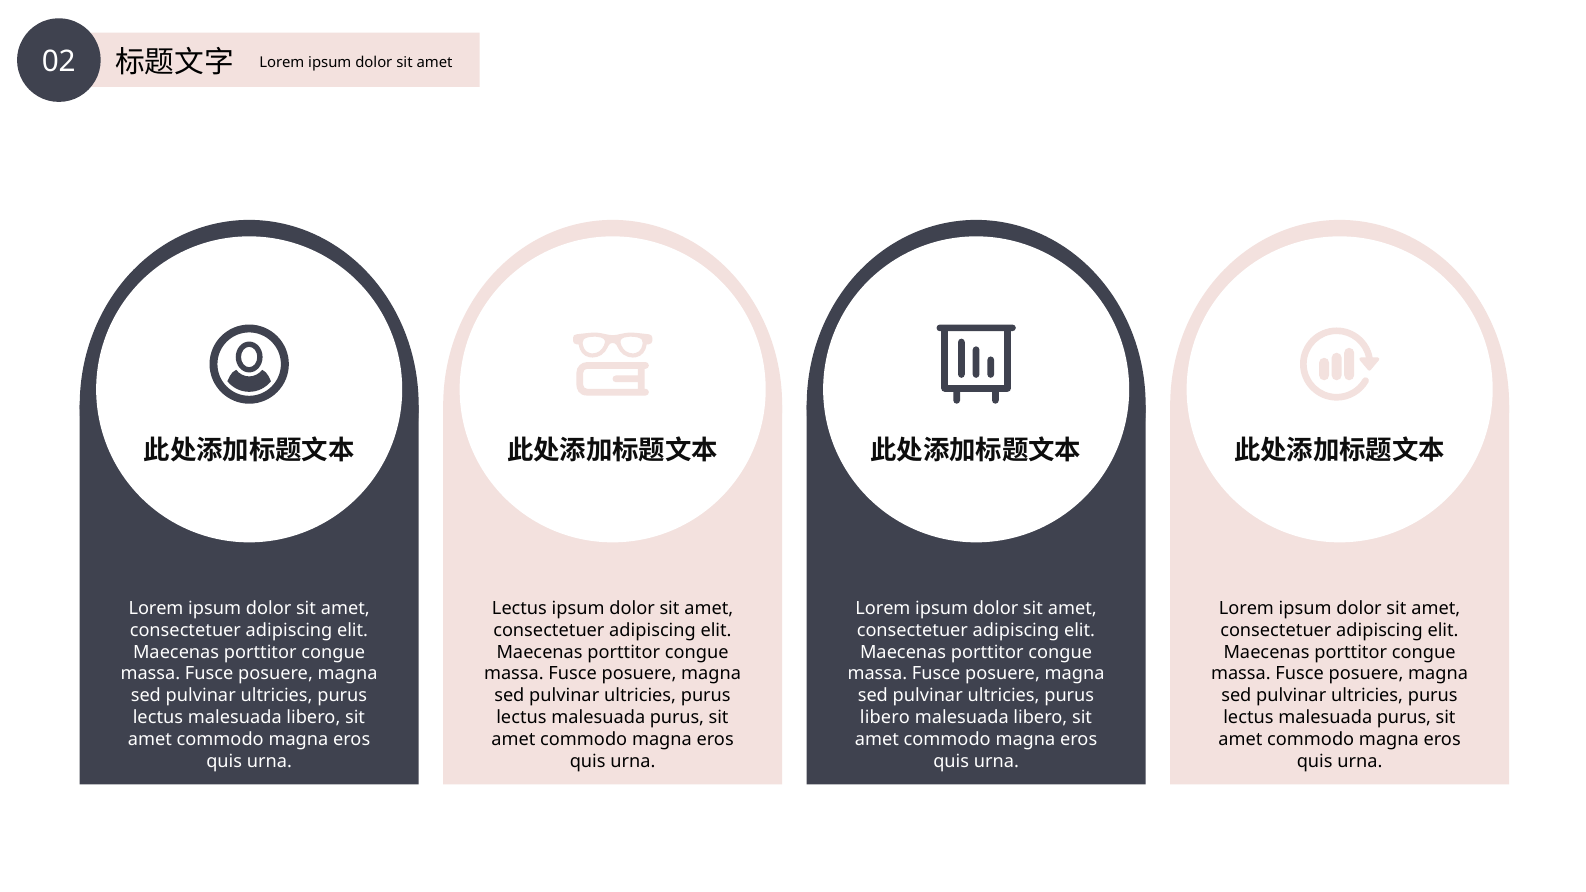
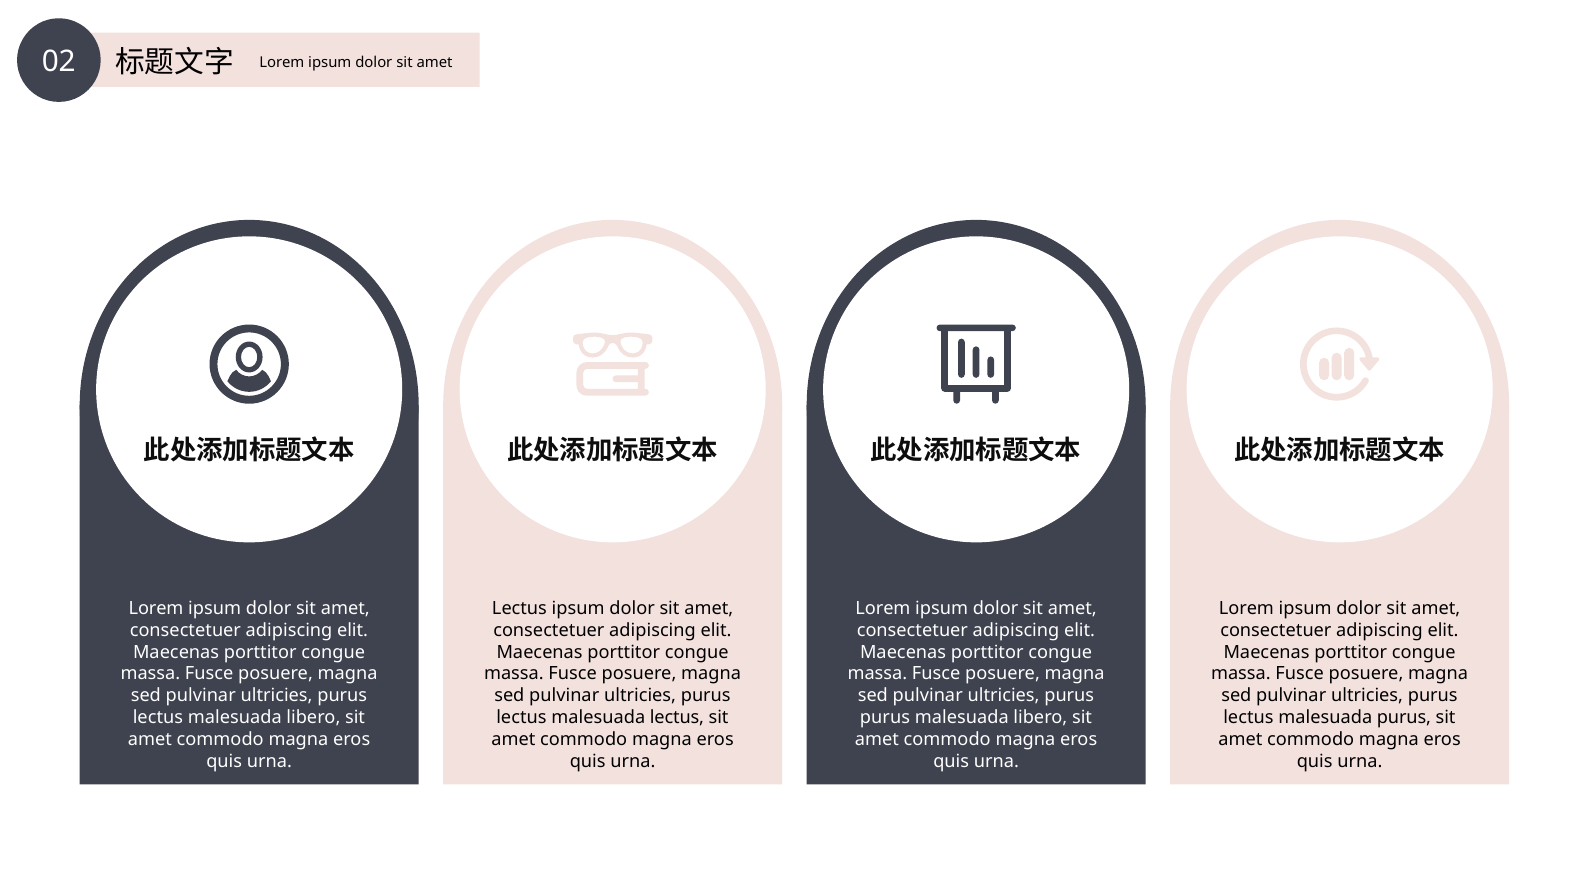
purus: purus -> lectus (677, 718)
libero: libero -> purus (885, 718)
